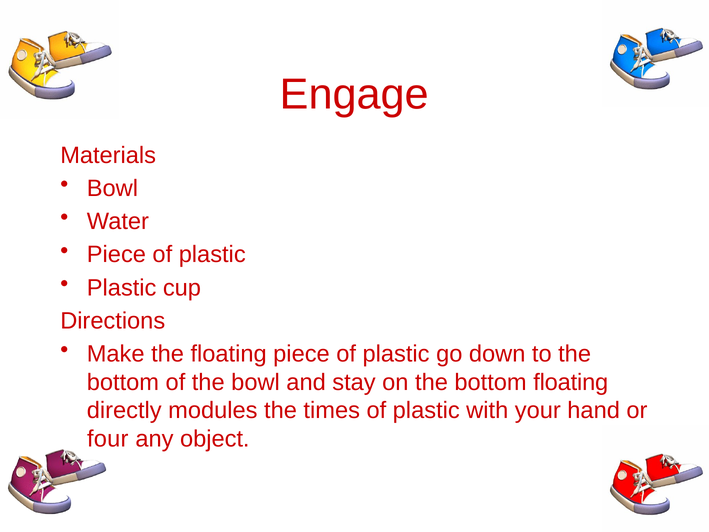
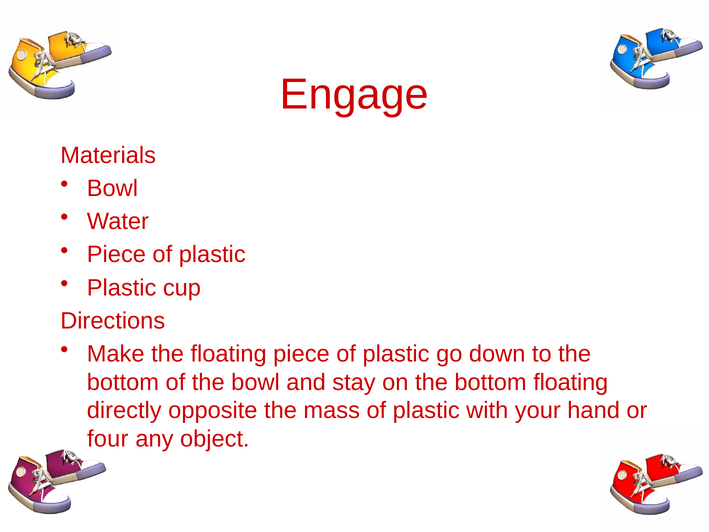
modules: modules -> opposite (213, 410)
times: times -> mass (332, 410)
